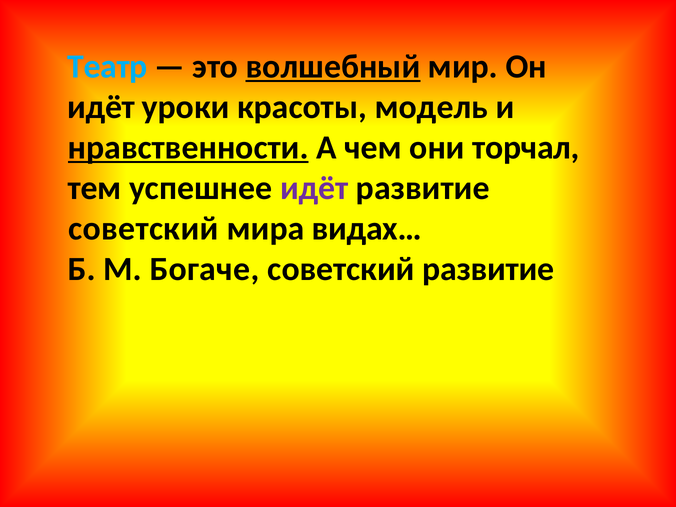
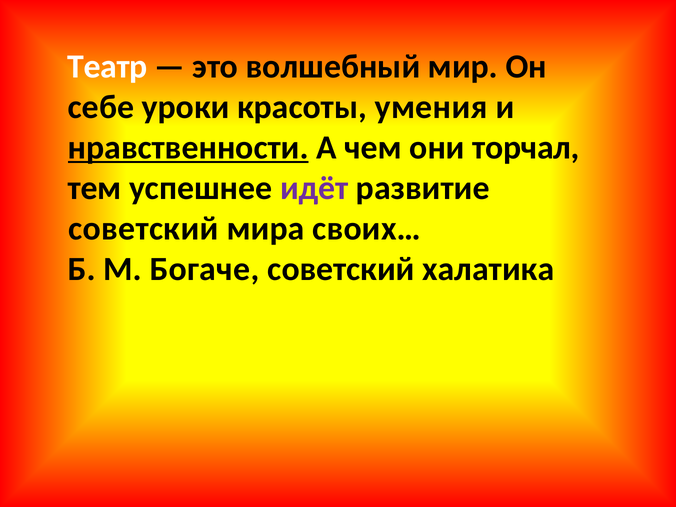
Театр colour: light blue -> white (107, 67)
волшебный underline: present -> none (333, 67)
идёт: идёт -> себе (101, 107)
модель: модель -> умения (431, 107)
видах…: видах… -> своих… (366, 229)
советский развитие: развитие -> халатика (488, 269)
